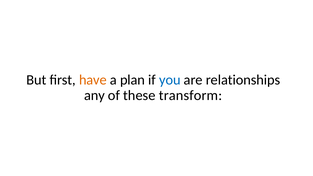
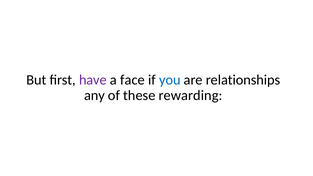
have colour: orange -> purple (93, 80)
plan: plan -> face (132, 80)
transform: transform -> rewarding (191, 96)
